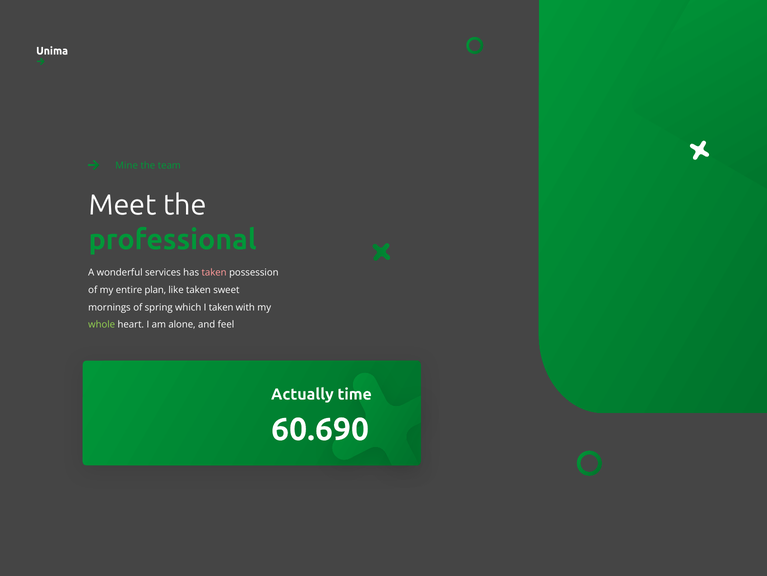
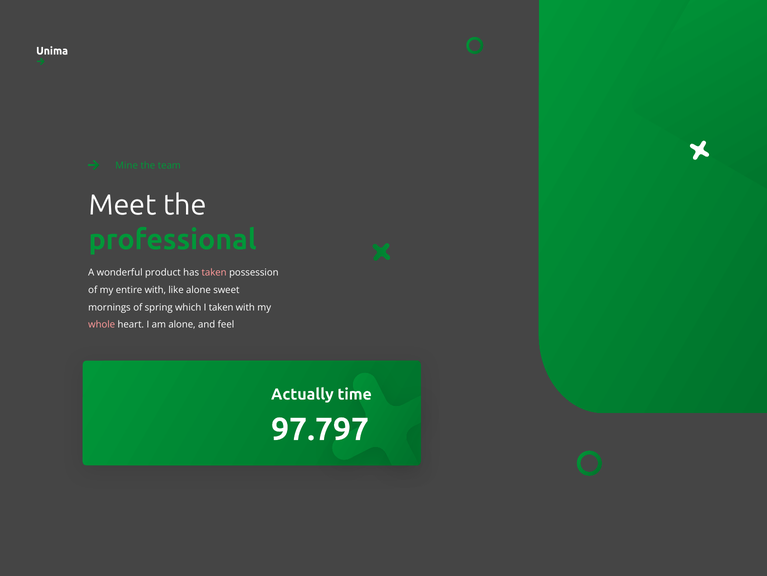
services: services -> product (163, 272)
entire plan: plan -> with (155, 290)
like taken: taken -> alone (198, 290)
whole colour: light green -> pink (102, 324)
60.690: 60.690 -> 97.797 (320, 429)
